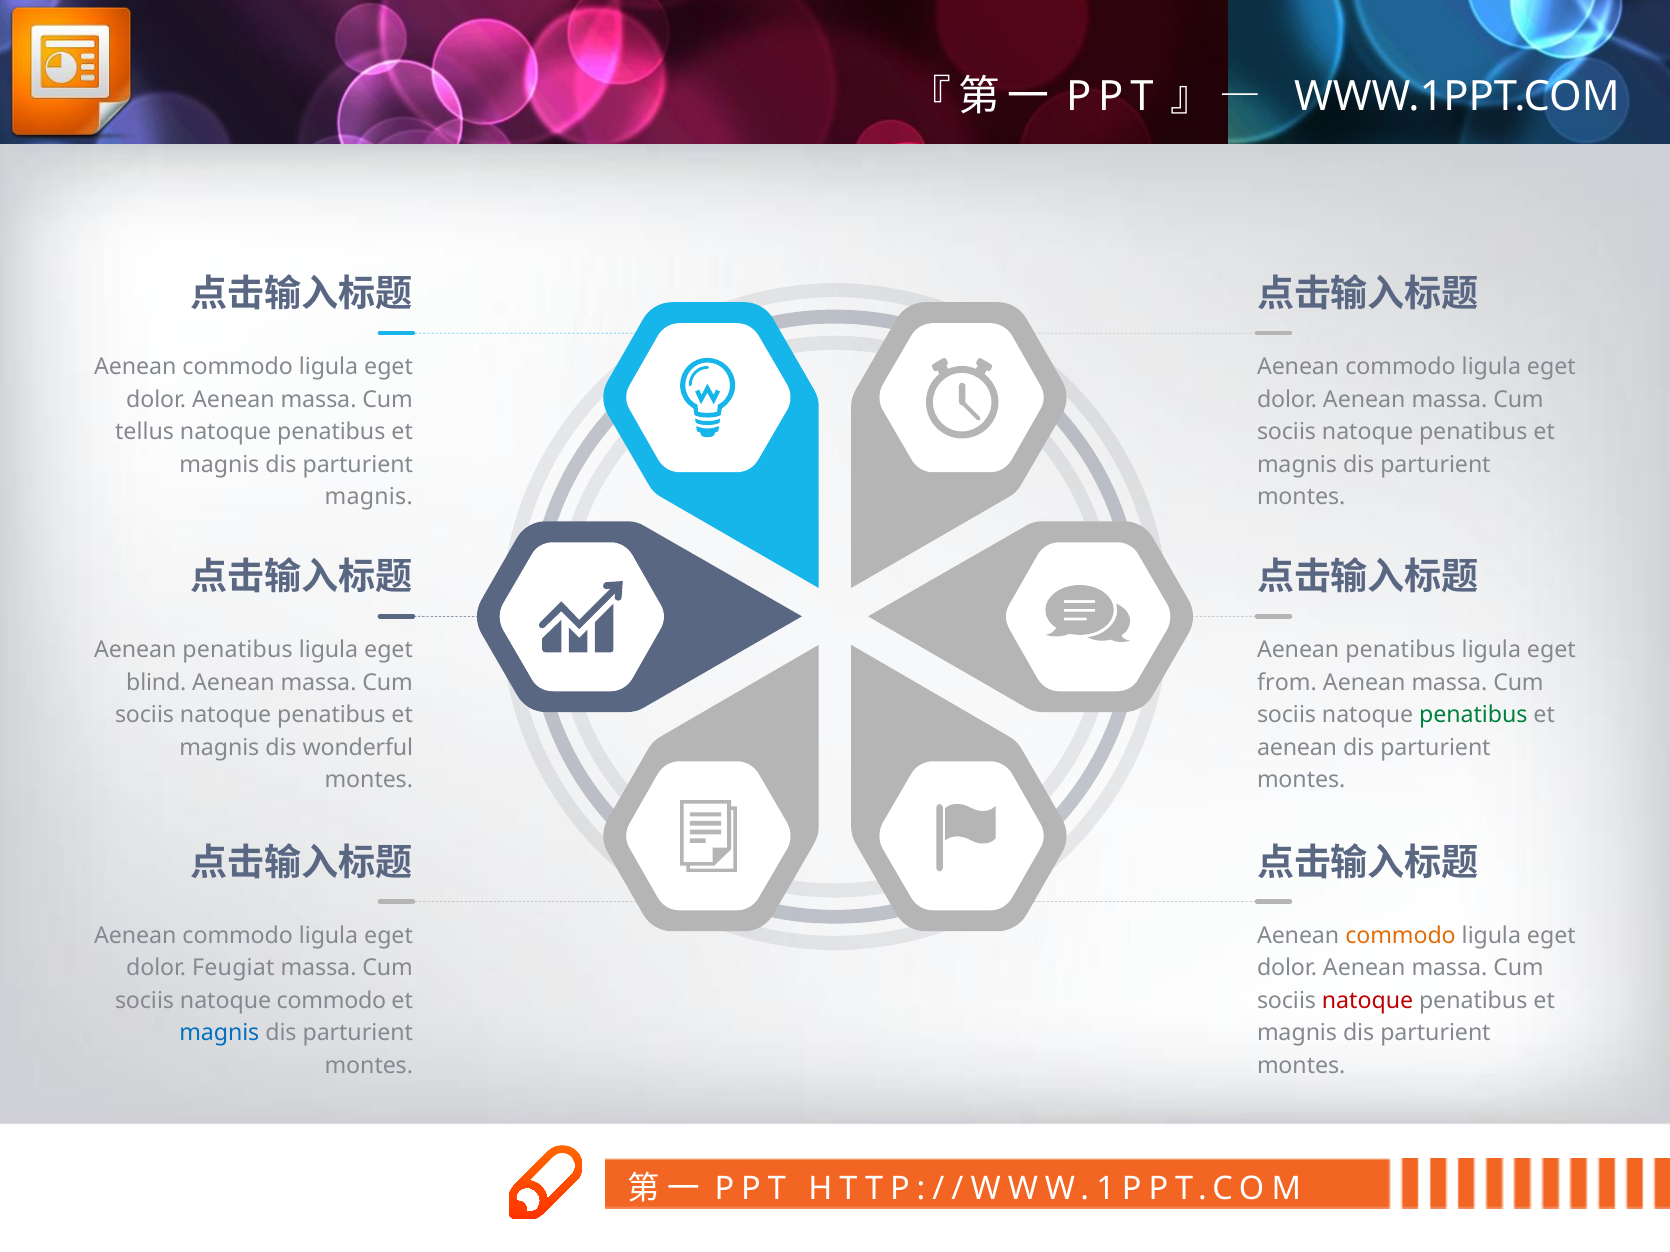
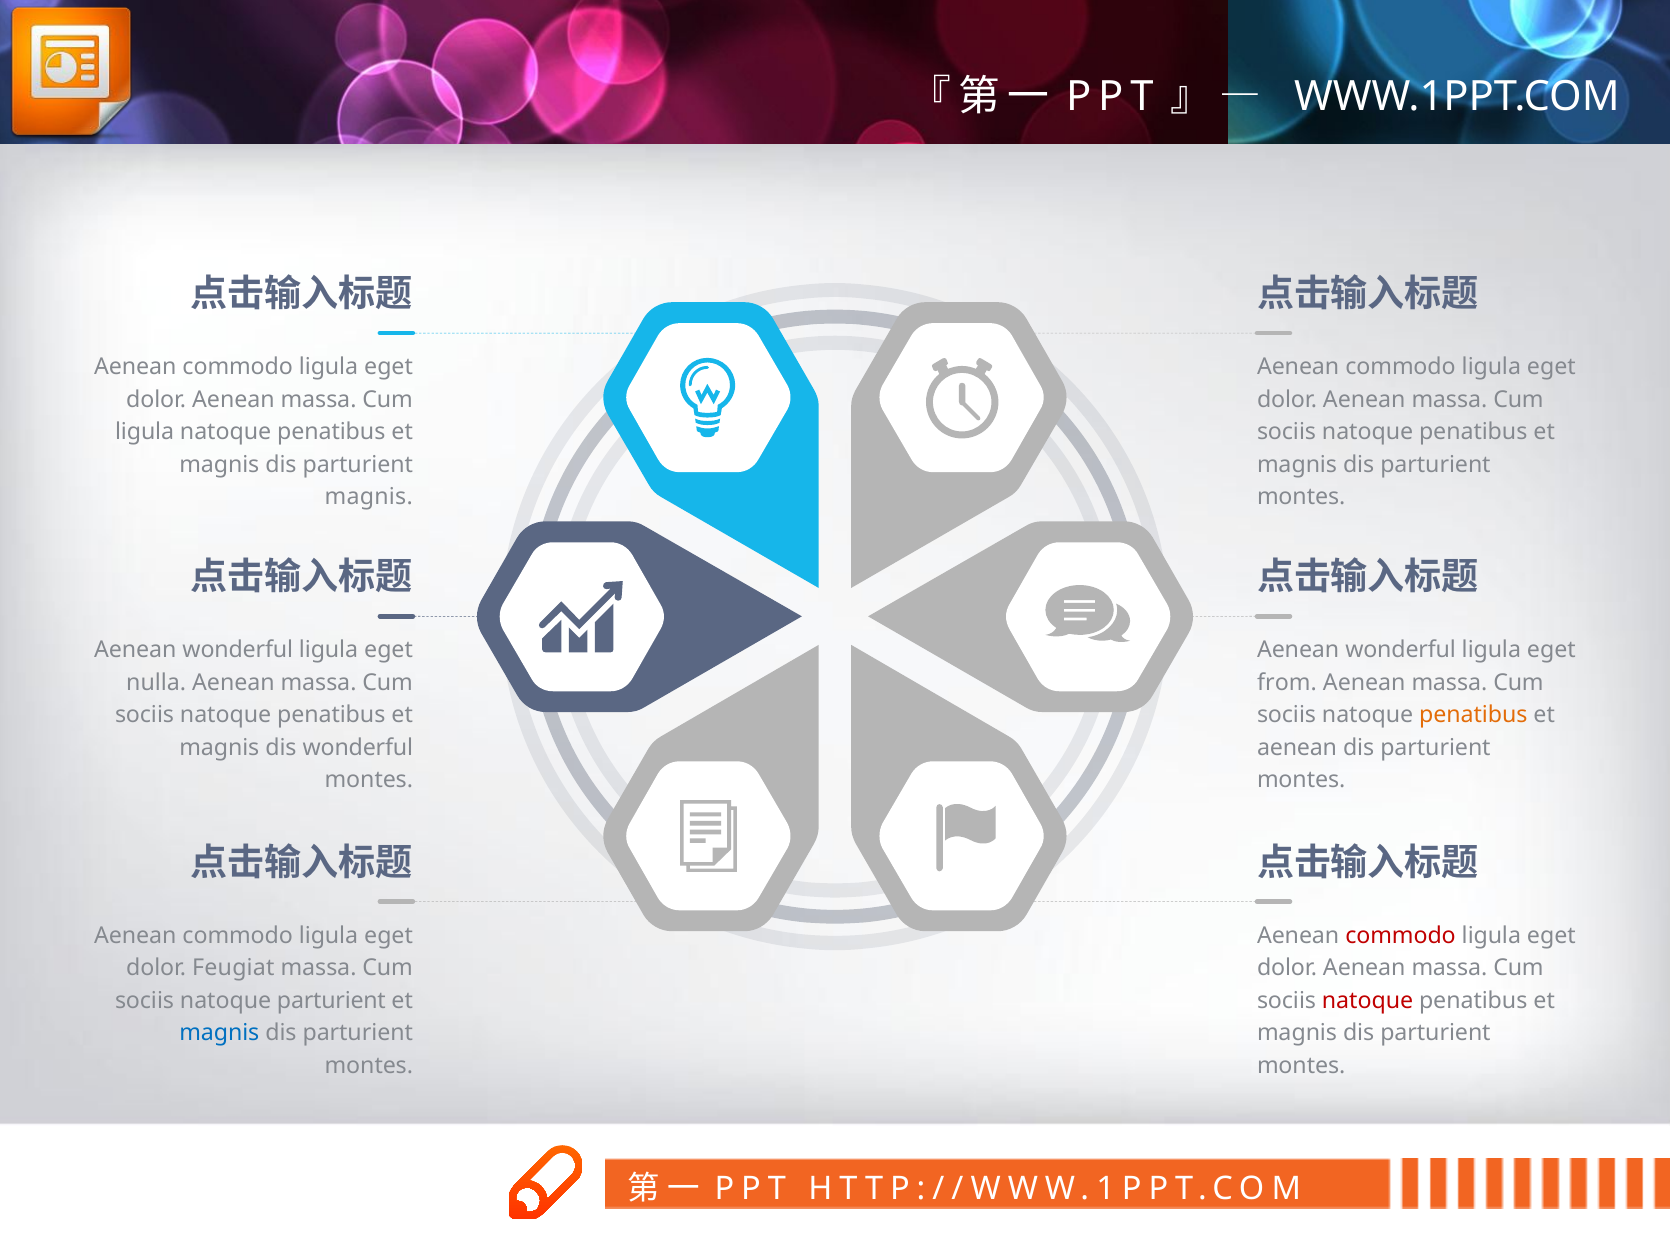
tellus: tellus -> ligula (145, 432)
penatibus: penatibus -> wonderful (238, 651)
penatibus: penatibus -> wonderful (1401, 651)
blind: blind -> nulla (156, 683)
penatibus colour: green -> orange (1473, 716)
commodo colour: orange -> red (1401, 936)
natoque commodo: commodo -> parturient (331, 1001)
